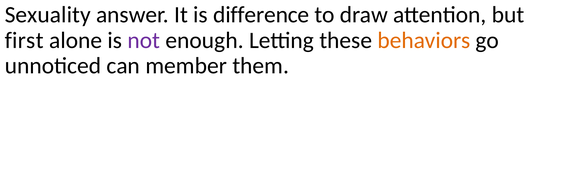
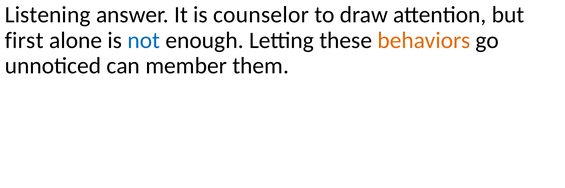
Sexuality: Sexuality -> Listening (48, 15)
difference: difference -> counselor (261, 15)
not colour: purple -> blue (144, 40)
